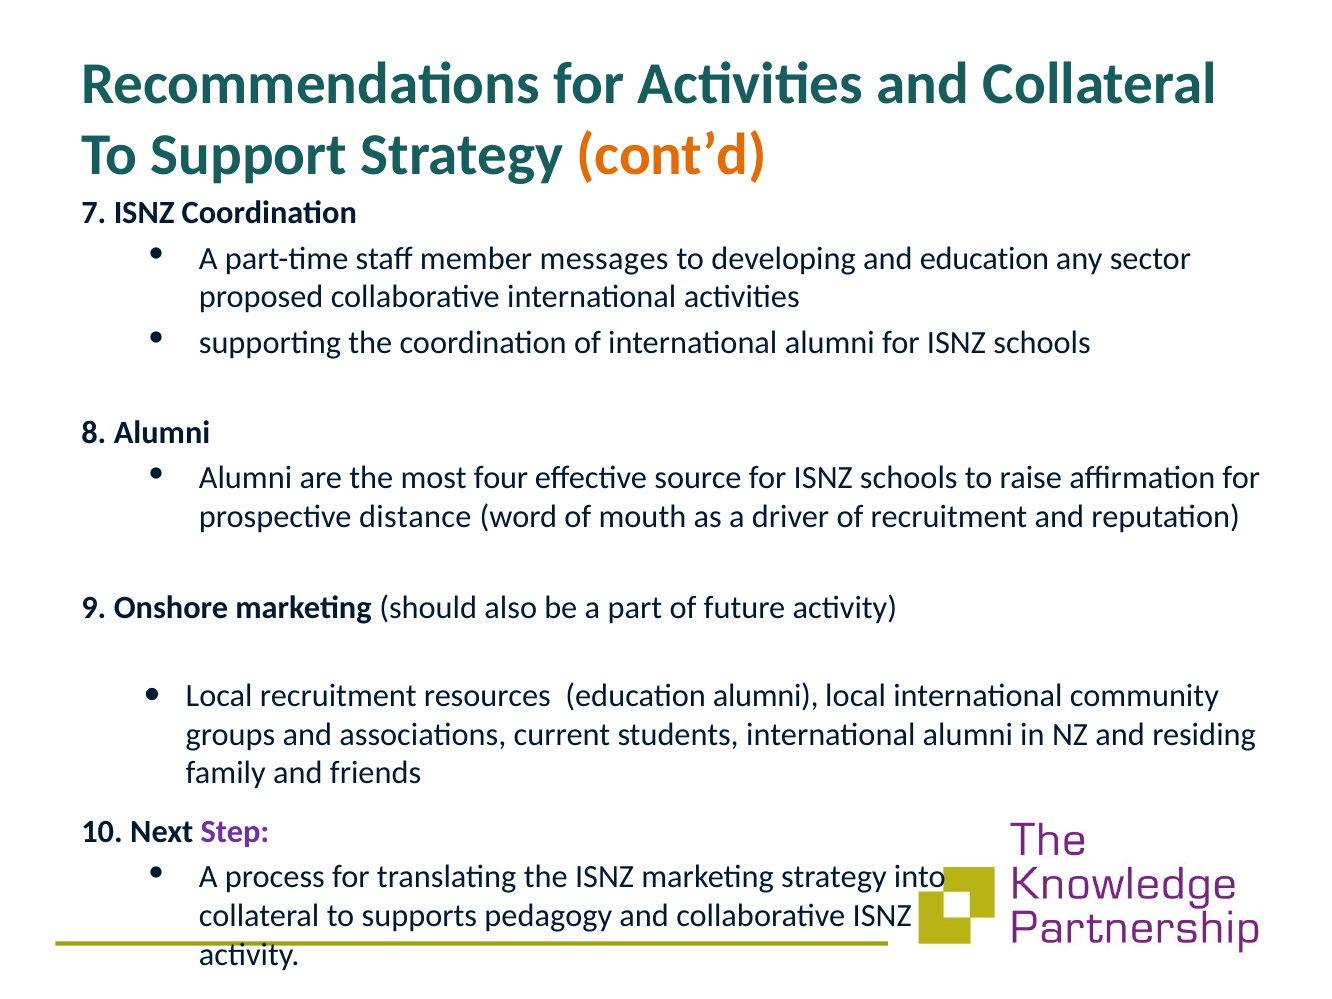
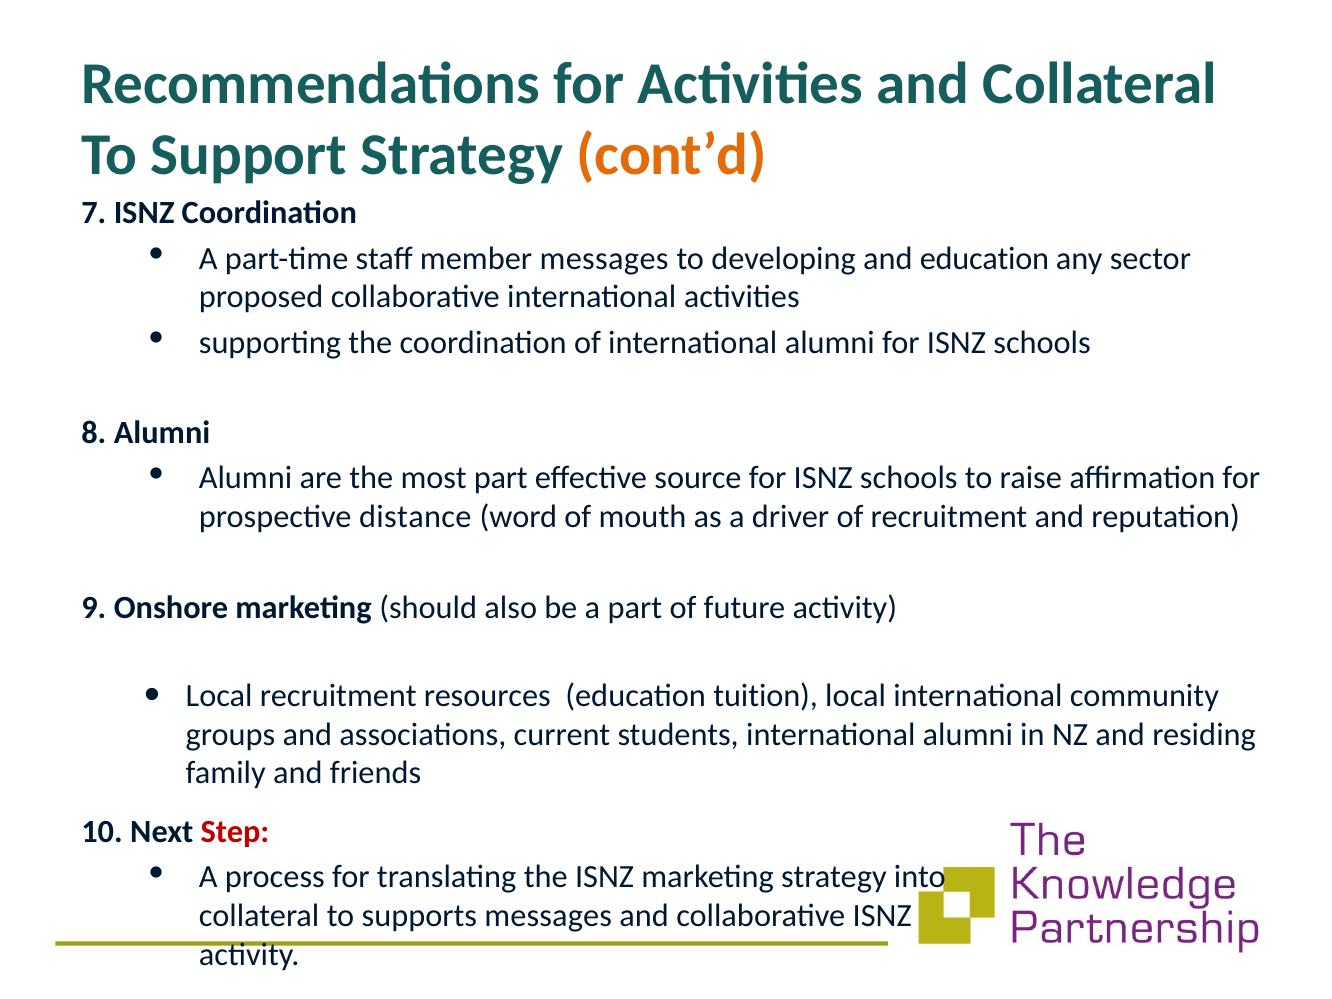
most four: four -> part (501, 478)
education alumni: alumni -> tuition (766, 696)
Step colour: purple -> red (235, 832)
supports pedagogy: pedagogy -> messages (548, 916)
